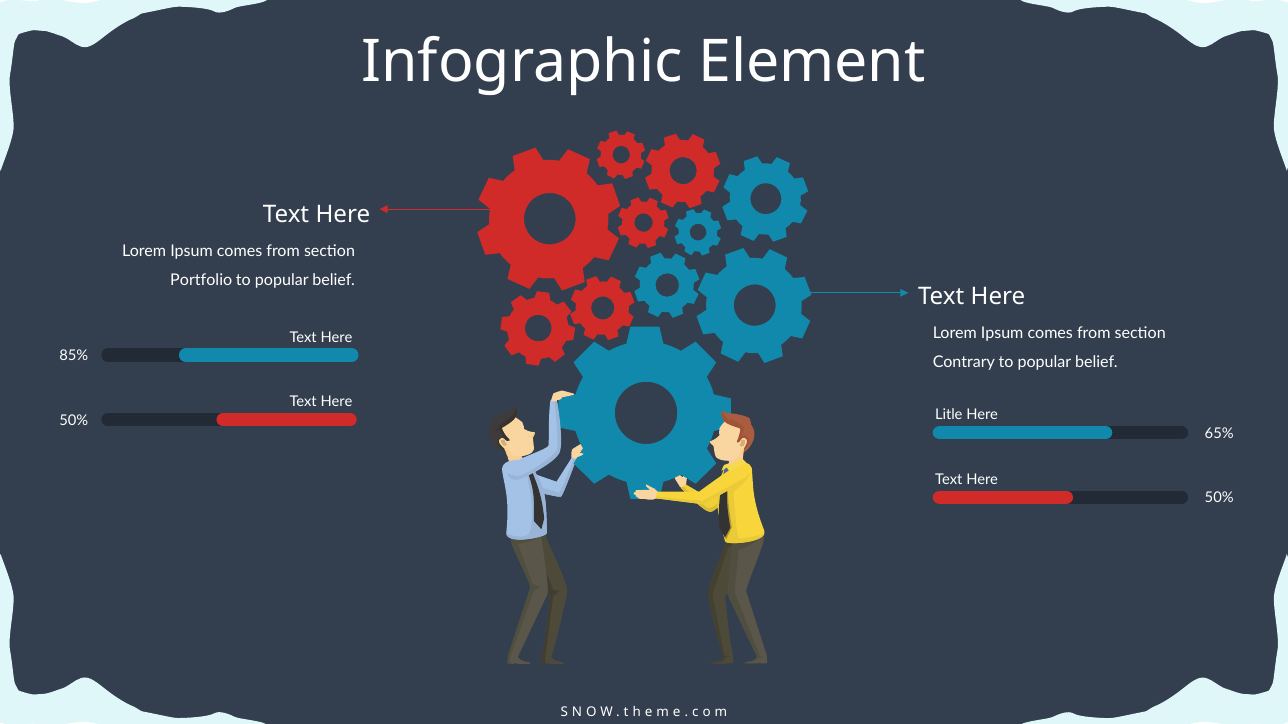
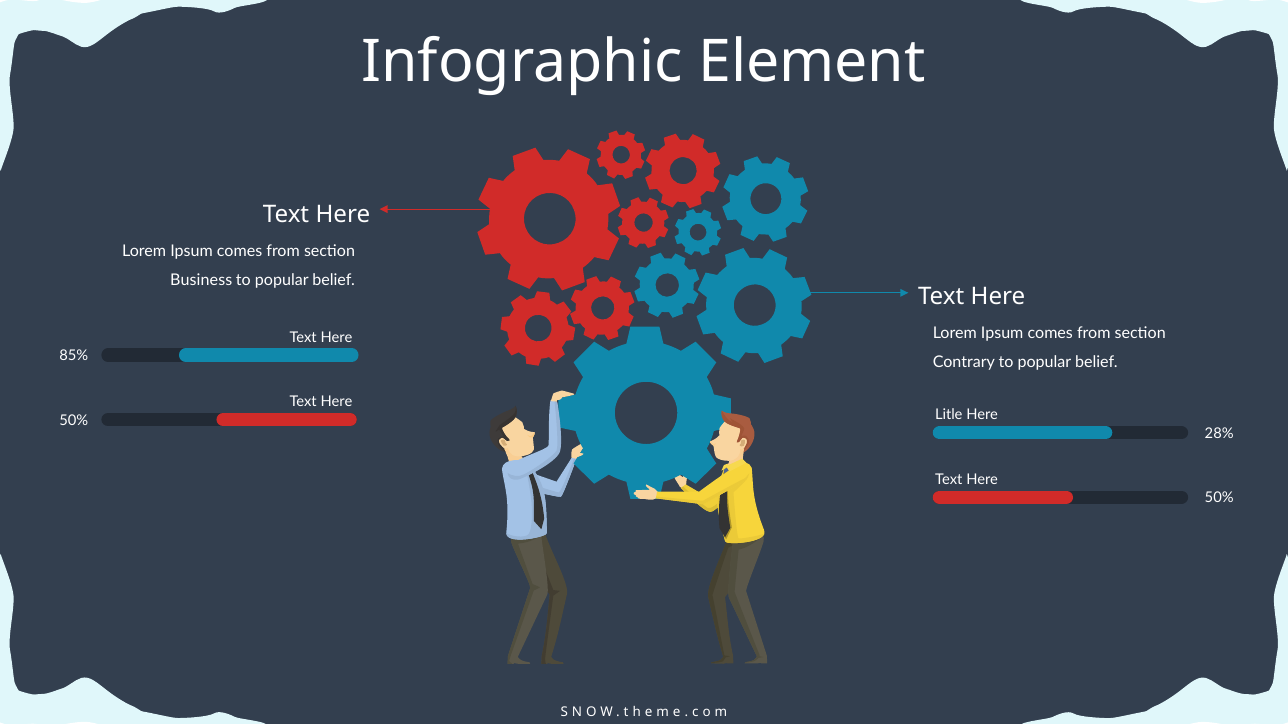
Portfolio: Portfolio -> Business (201, 280)
65%: 65% -> 28% (1219, 434)
